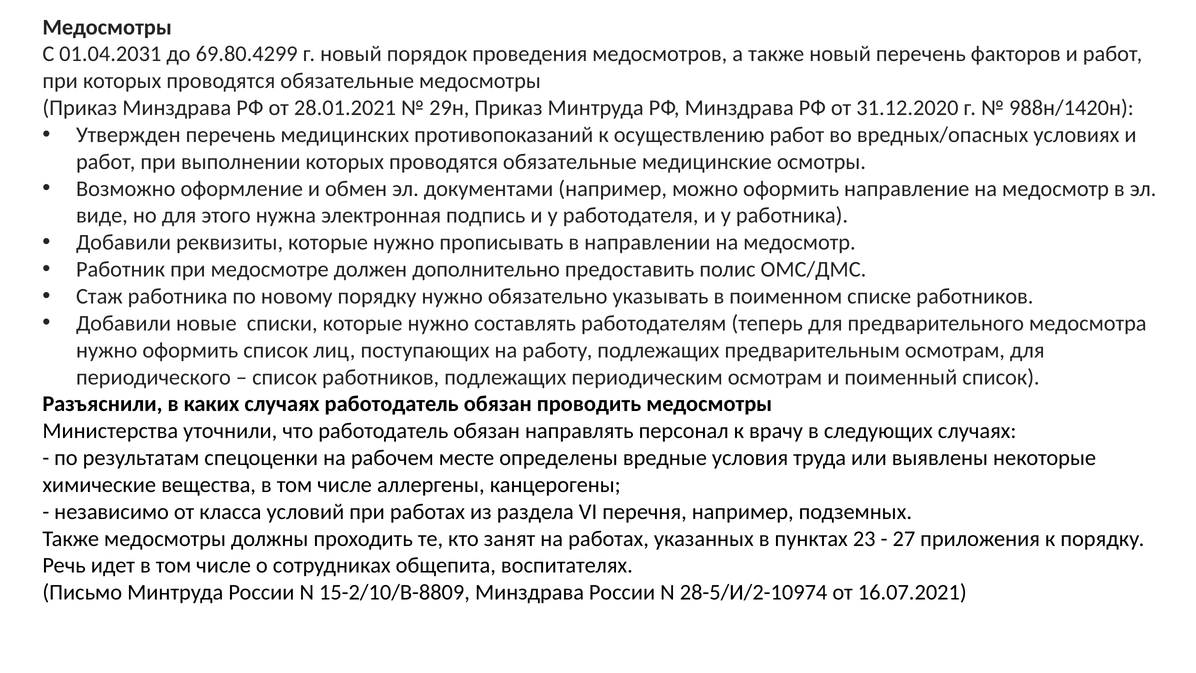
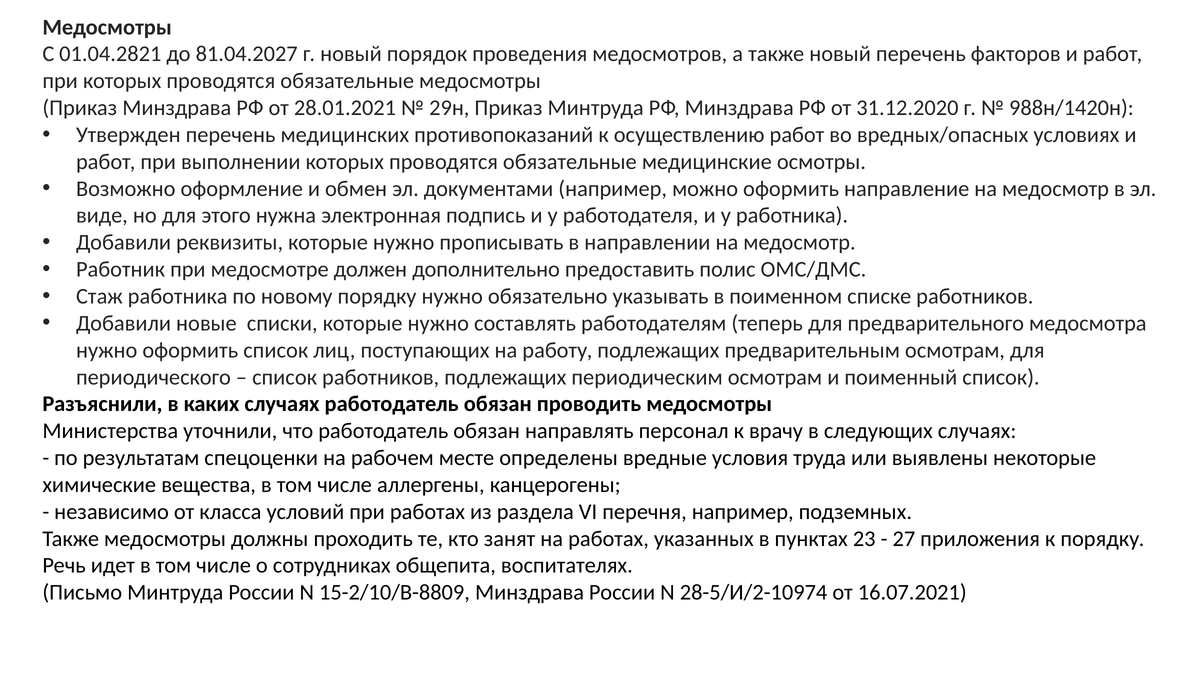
01.04.2031: 01.04.2031 -> 01.04.2821 (110, 54)
69.80.4299: 69.80.4299 -> 81.04.2027 (247, 54)
